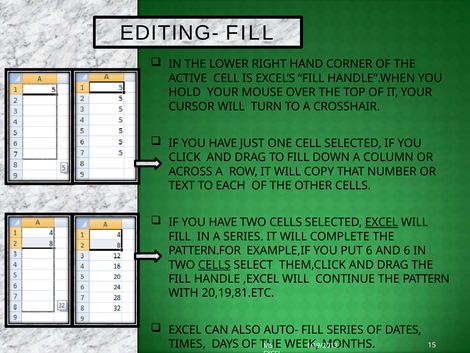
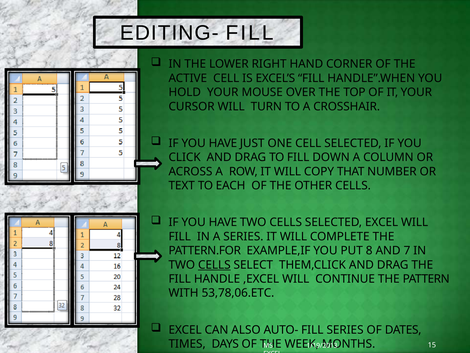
EXCEL underline: present -> none (382, 222)
PUT 6: 6 -> 8 (369, 250)
AND 6: 6 -> 7 (407, 250)
20,19,81.ETC: 20,19,81.ETC -> 53,78,06.ETC (238, 293)
